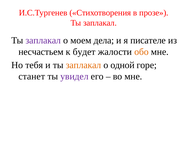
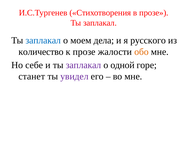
заплакал colour: purple -> blue (43, 41)
писателе: писателе -> русского (148, 41)
несчастьем: несчастьем -> количество (41, 52)
к будет: будет -> прозе (84, 52)
тебя: тебя -> себе (34, 65)
заплакал colour: orange -> purple (83, 65)
